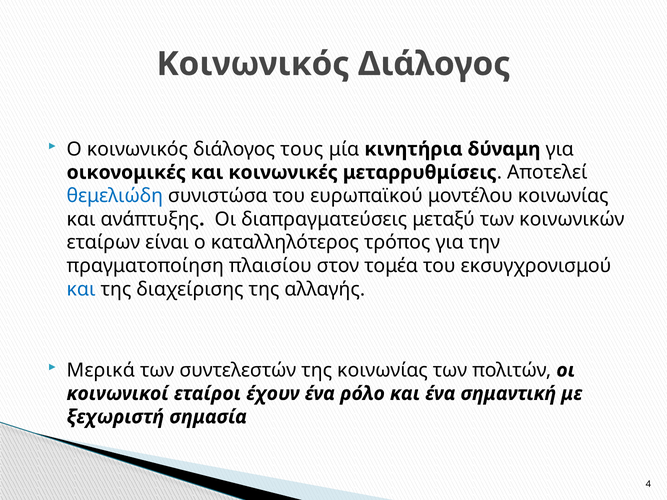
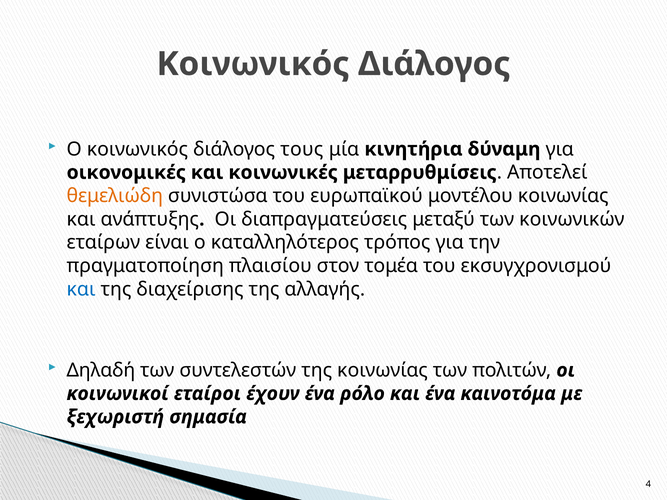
θεμελιώδη colour: blue -> orange (115, 196)
Μερικά: Μερικά -> Δηλαδή (101, 370)
σημαντική: σημαντική -> καινοτόμα (508, 394)
